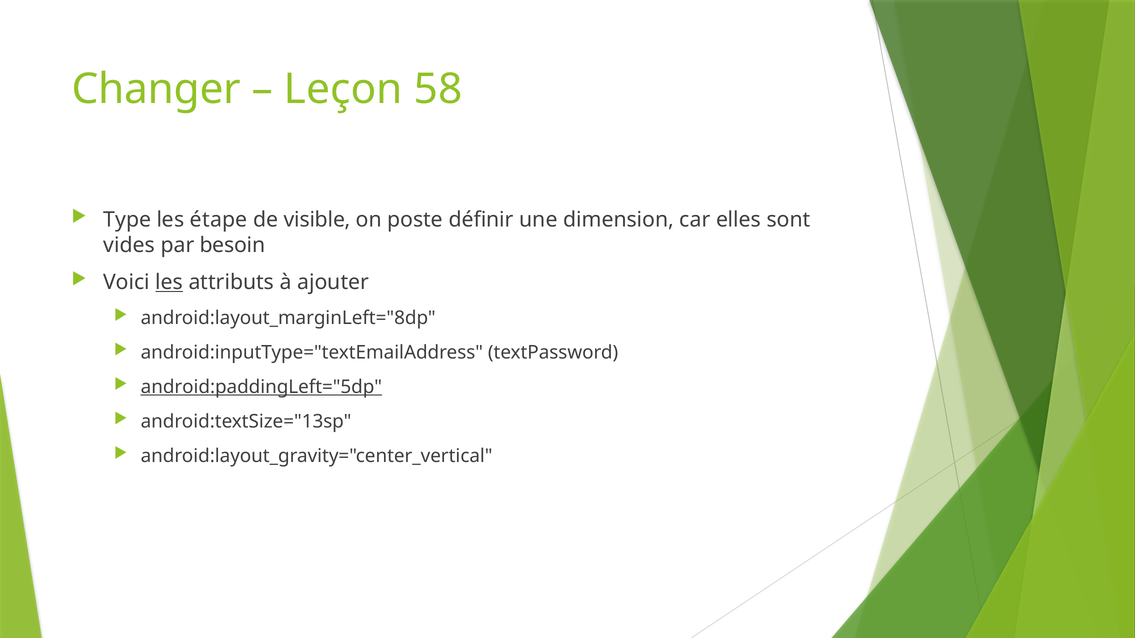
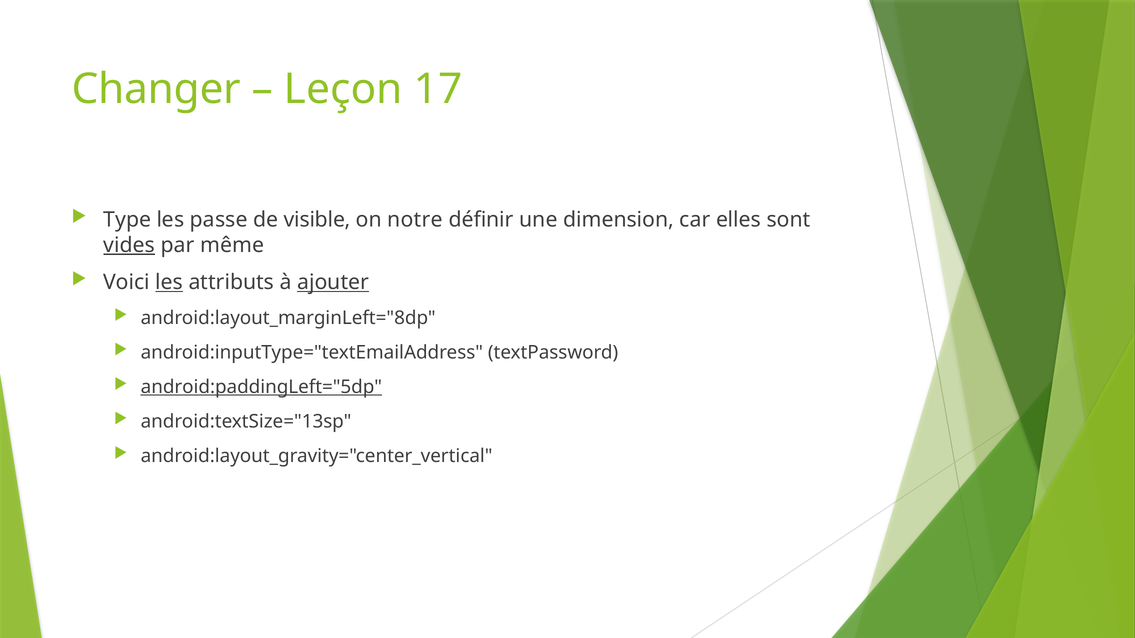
58: 58 -> 17 (438, 90)
étape: étape -> passe (219, 220)
poste: poste -> notre (415, 220)
vides underline: none -> present (129, 245)
besoin: besoin -> même (232, 245)
ajouter underline: none -> present (333, 283)
